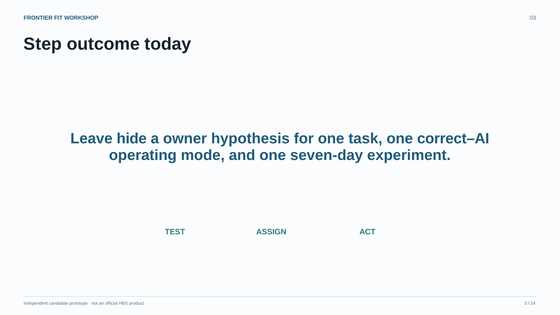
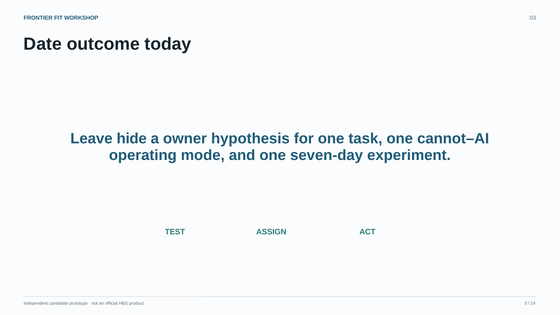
Step: Step -> Date (43, 44)
correct–AI: correct–AI -> cannot–AI (453, 138)
